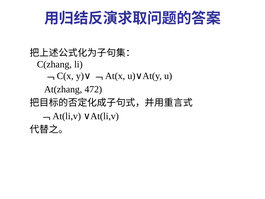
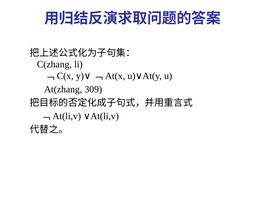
472: 472 -> 309 (93, 89)
